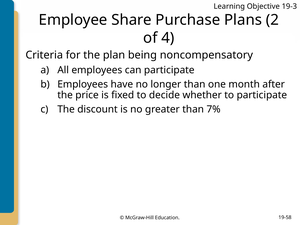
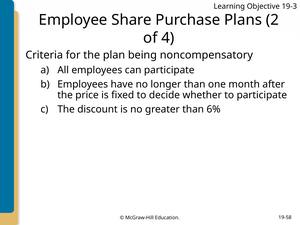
7%: 7% -> 6% (214, 109)
